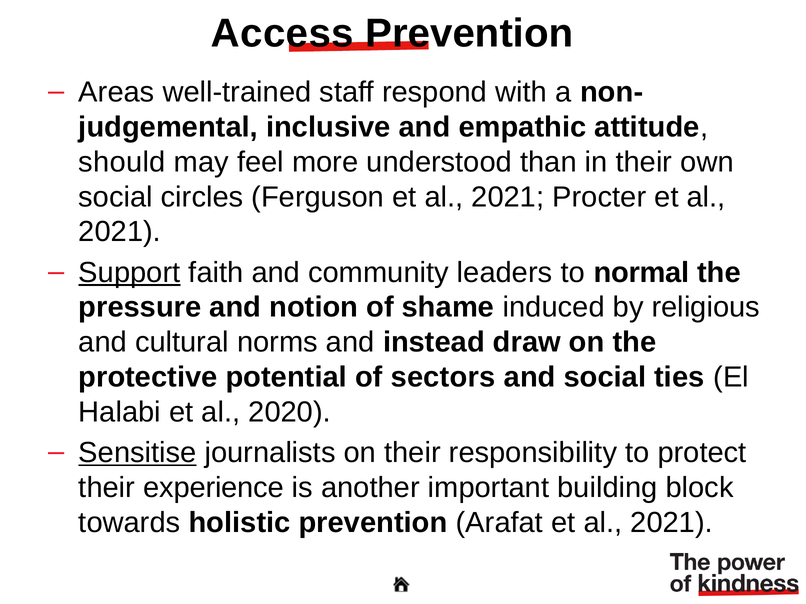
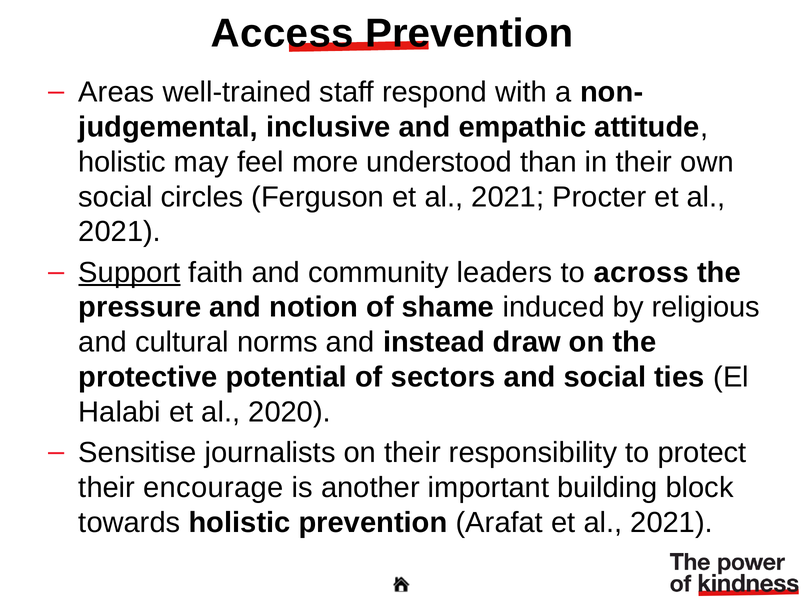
should: should -> holistic (122, 162)
normal: normal -> across (641, 273)
Sensitise underline: present -> none (137, 453)
experience: experience -> encourage (213, 488)
